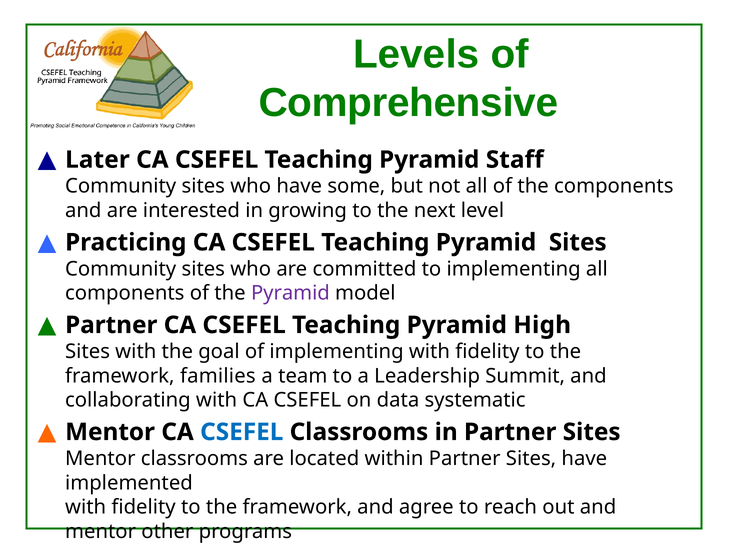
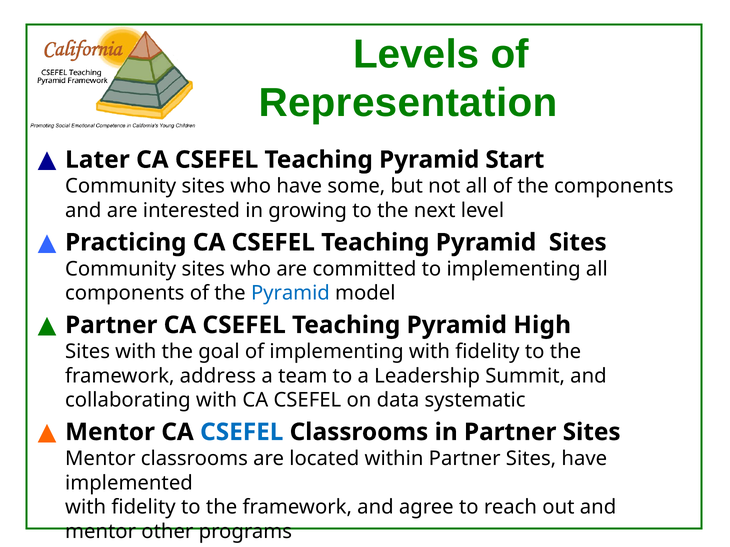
Comprehensive: Comprehensive -> Representation (408, 103)
Staff: Staff -> Start (515, 160)
Pyramid colour: purple -> blue (290, 293)
families: families -> address (218, 376)
